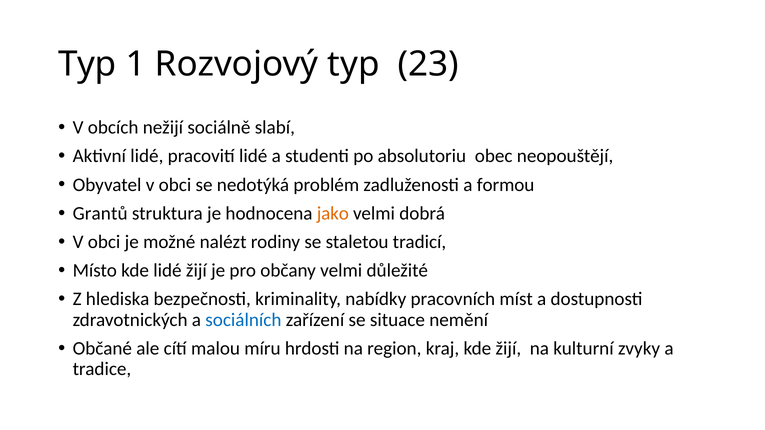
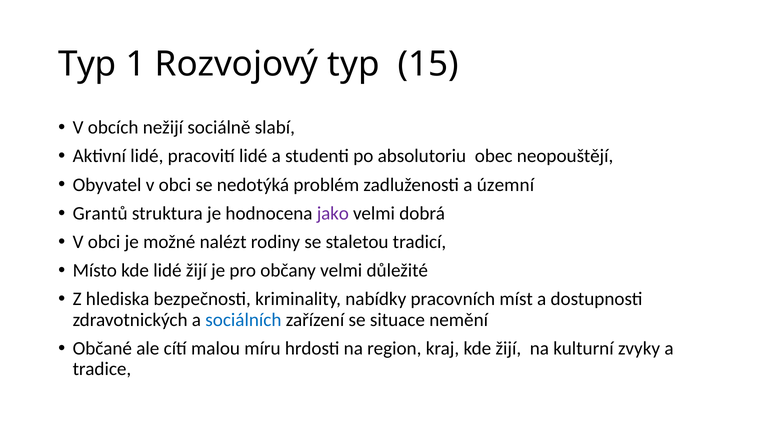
23: 23 -> 15 (428, 64)
formou: formou -> územní (505, 185)
jako colour: orange -> purple (333, 213)
